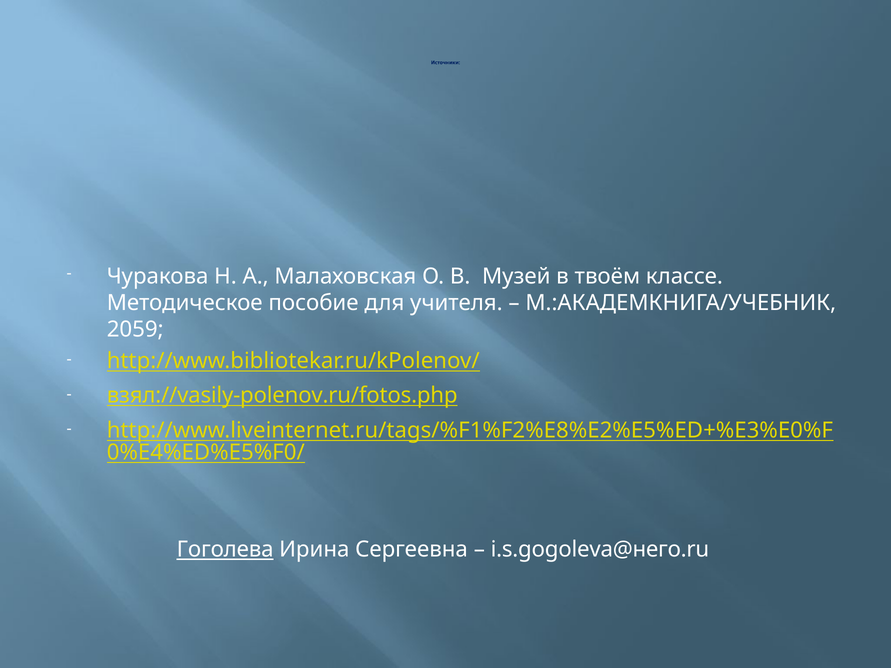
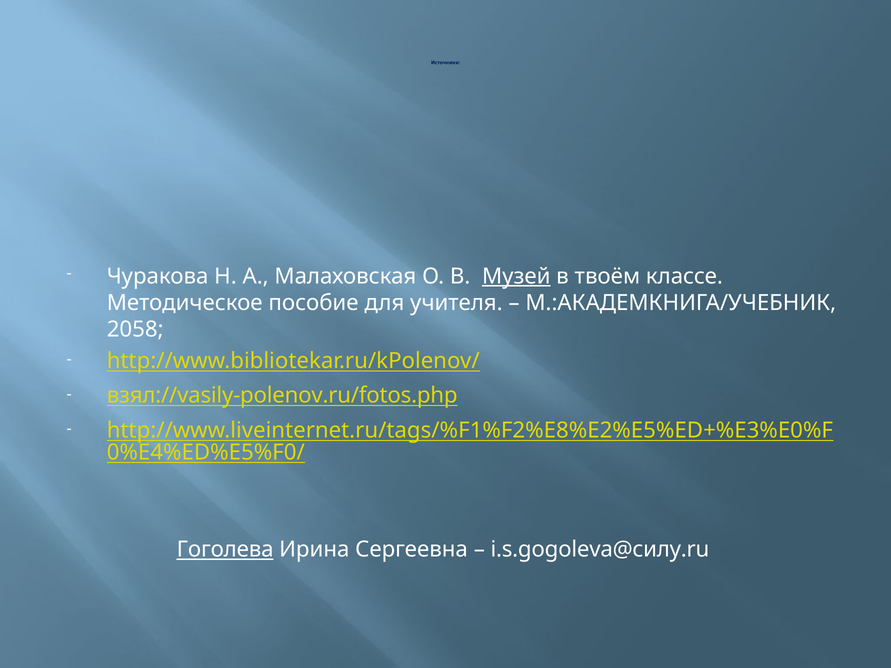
Музей underline: none -> present (516, 276)
2059: 2059 -> 2058 (135, 330)
i.s.gogoleva@него.ru: i.s.gogoleva@него.ru -> i.s.gogoleva@силу.ru (600, 550)
